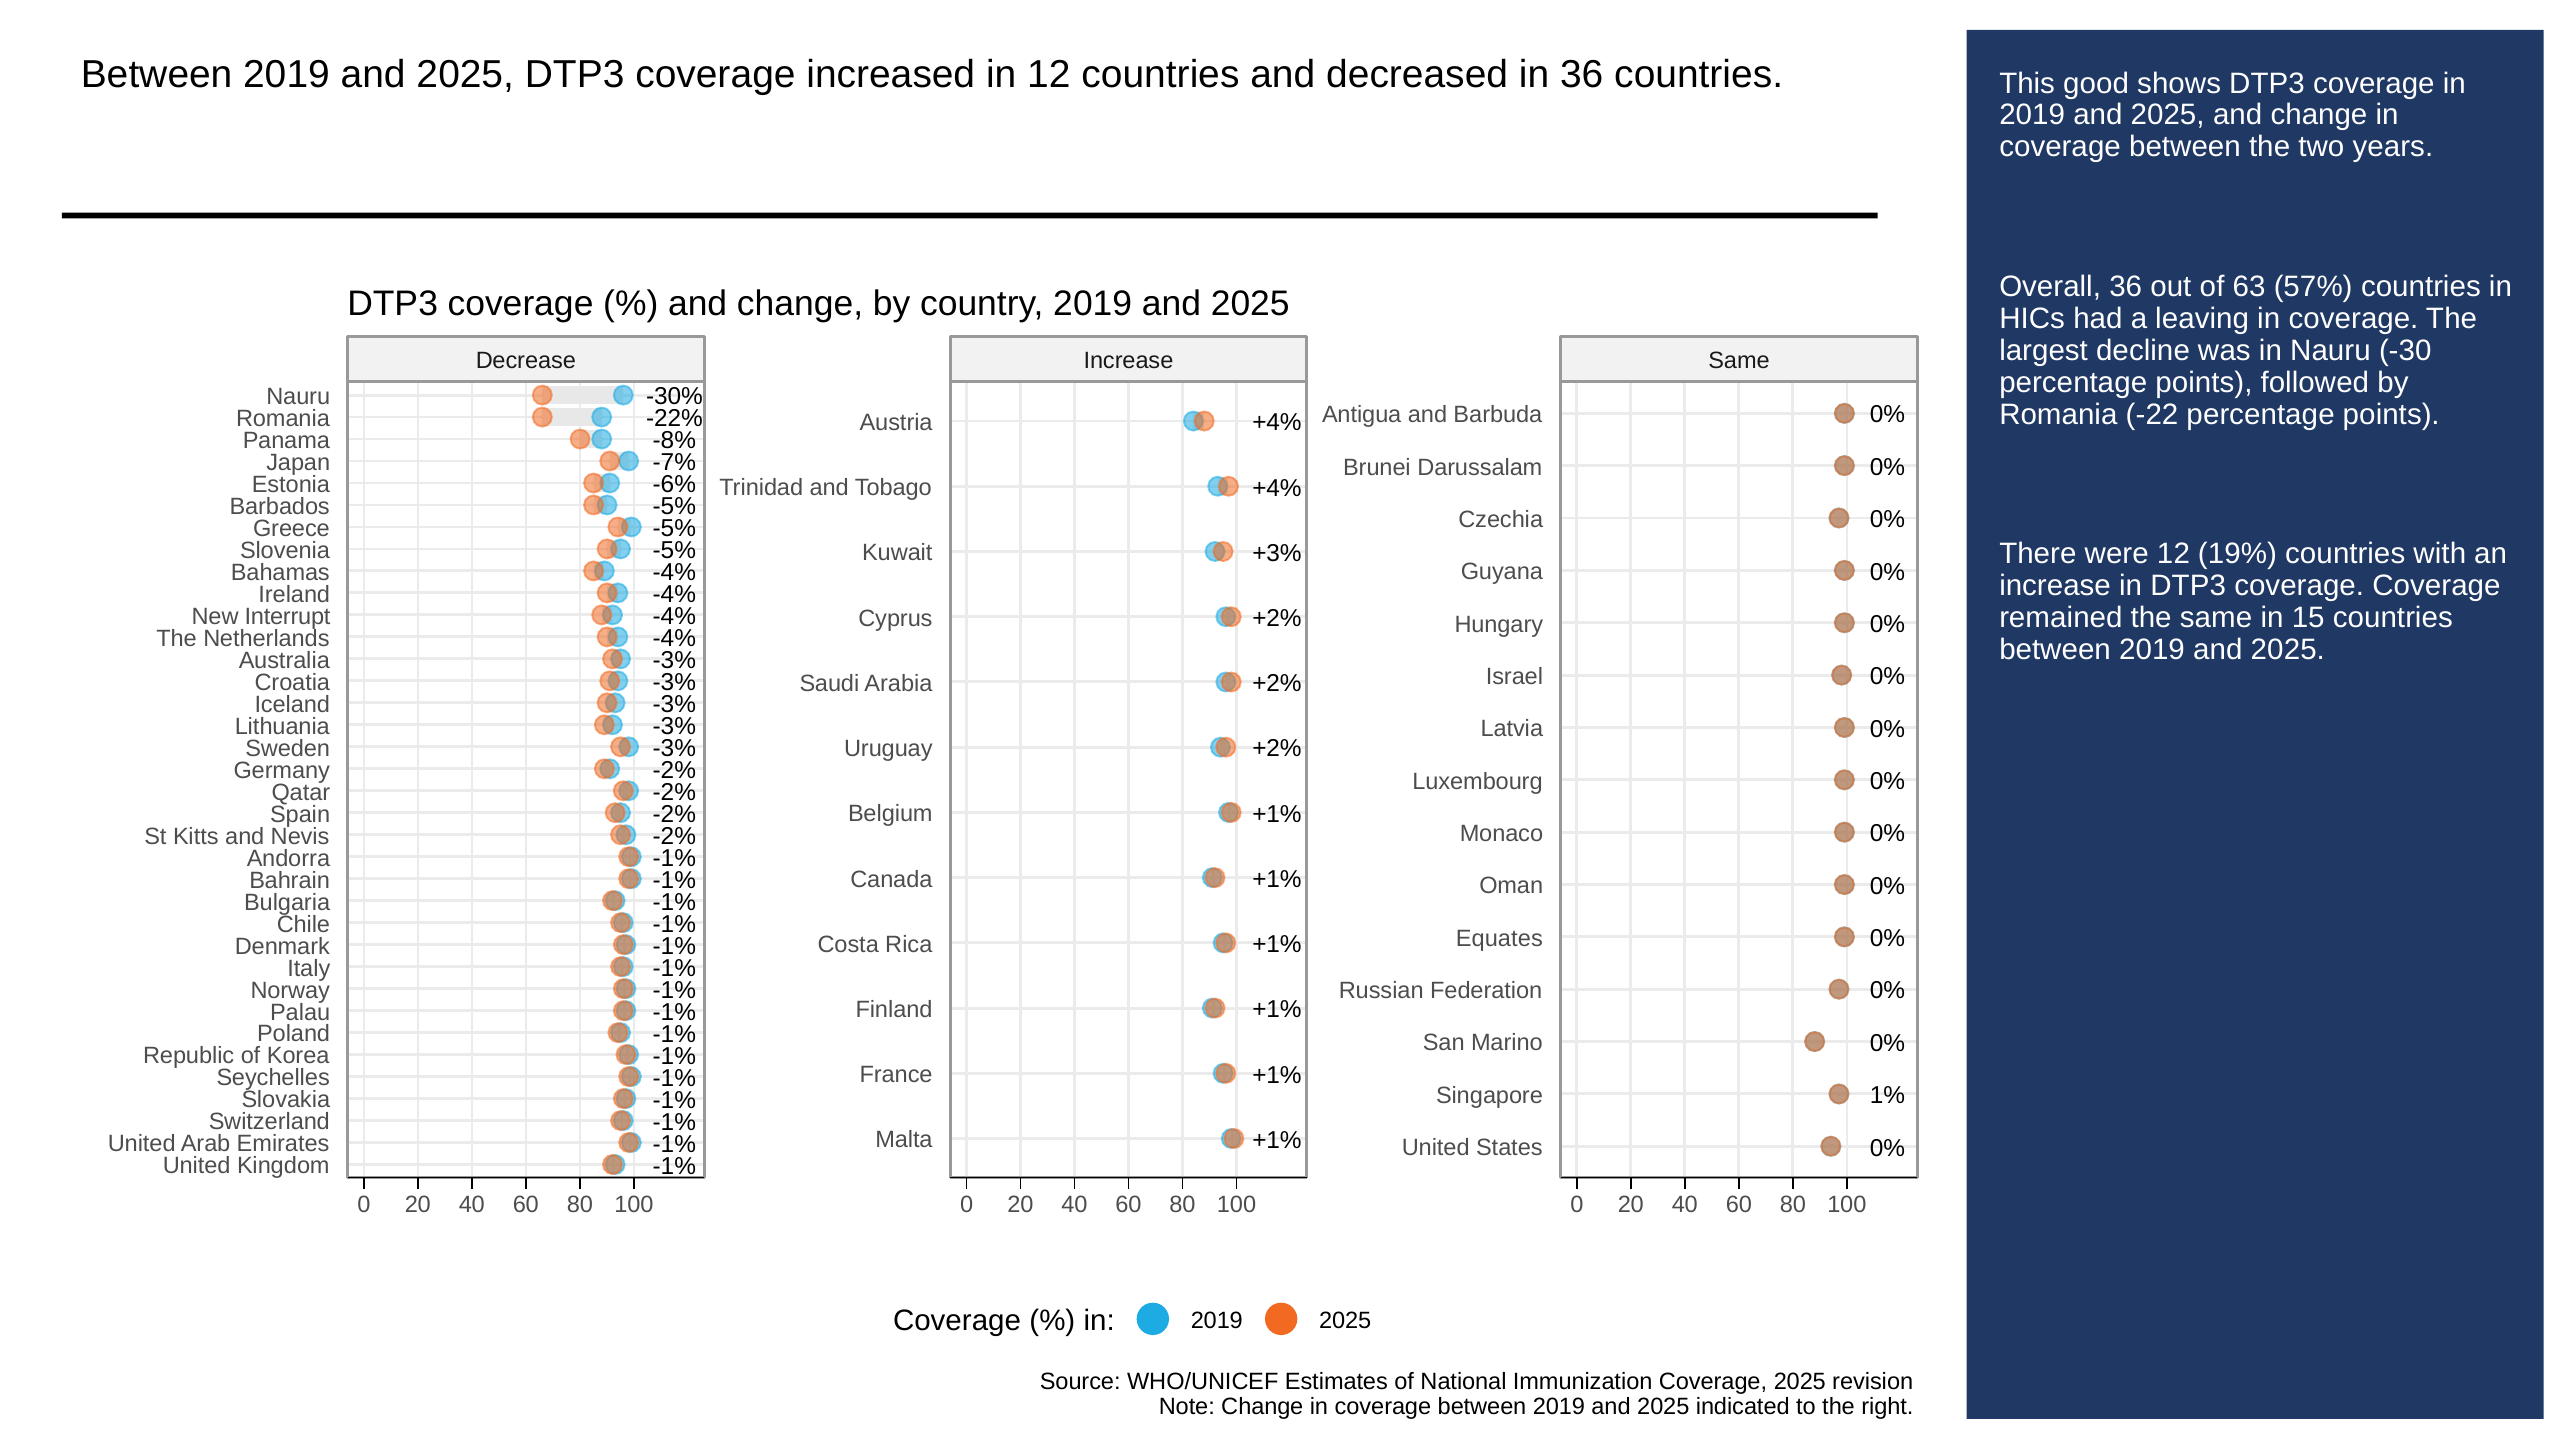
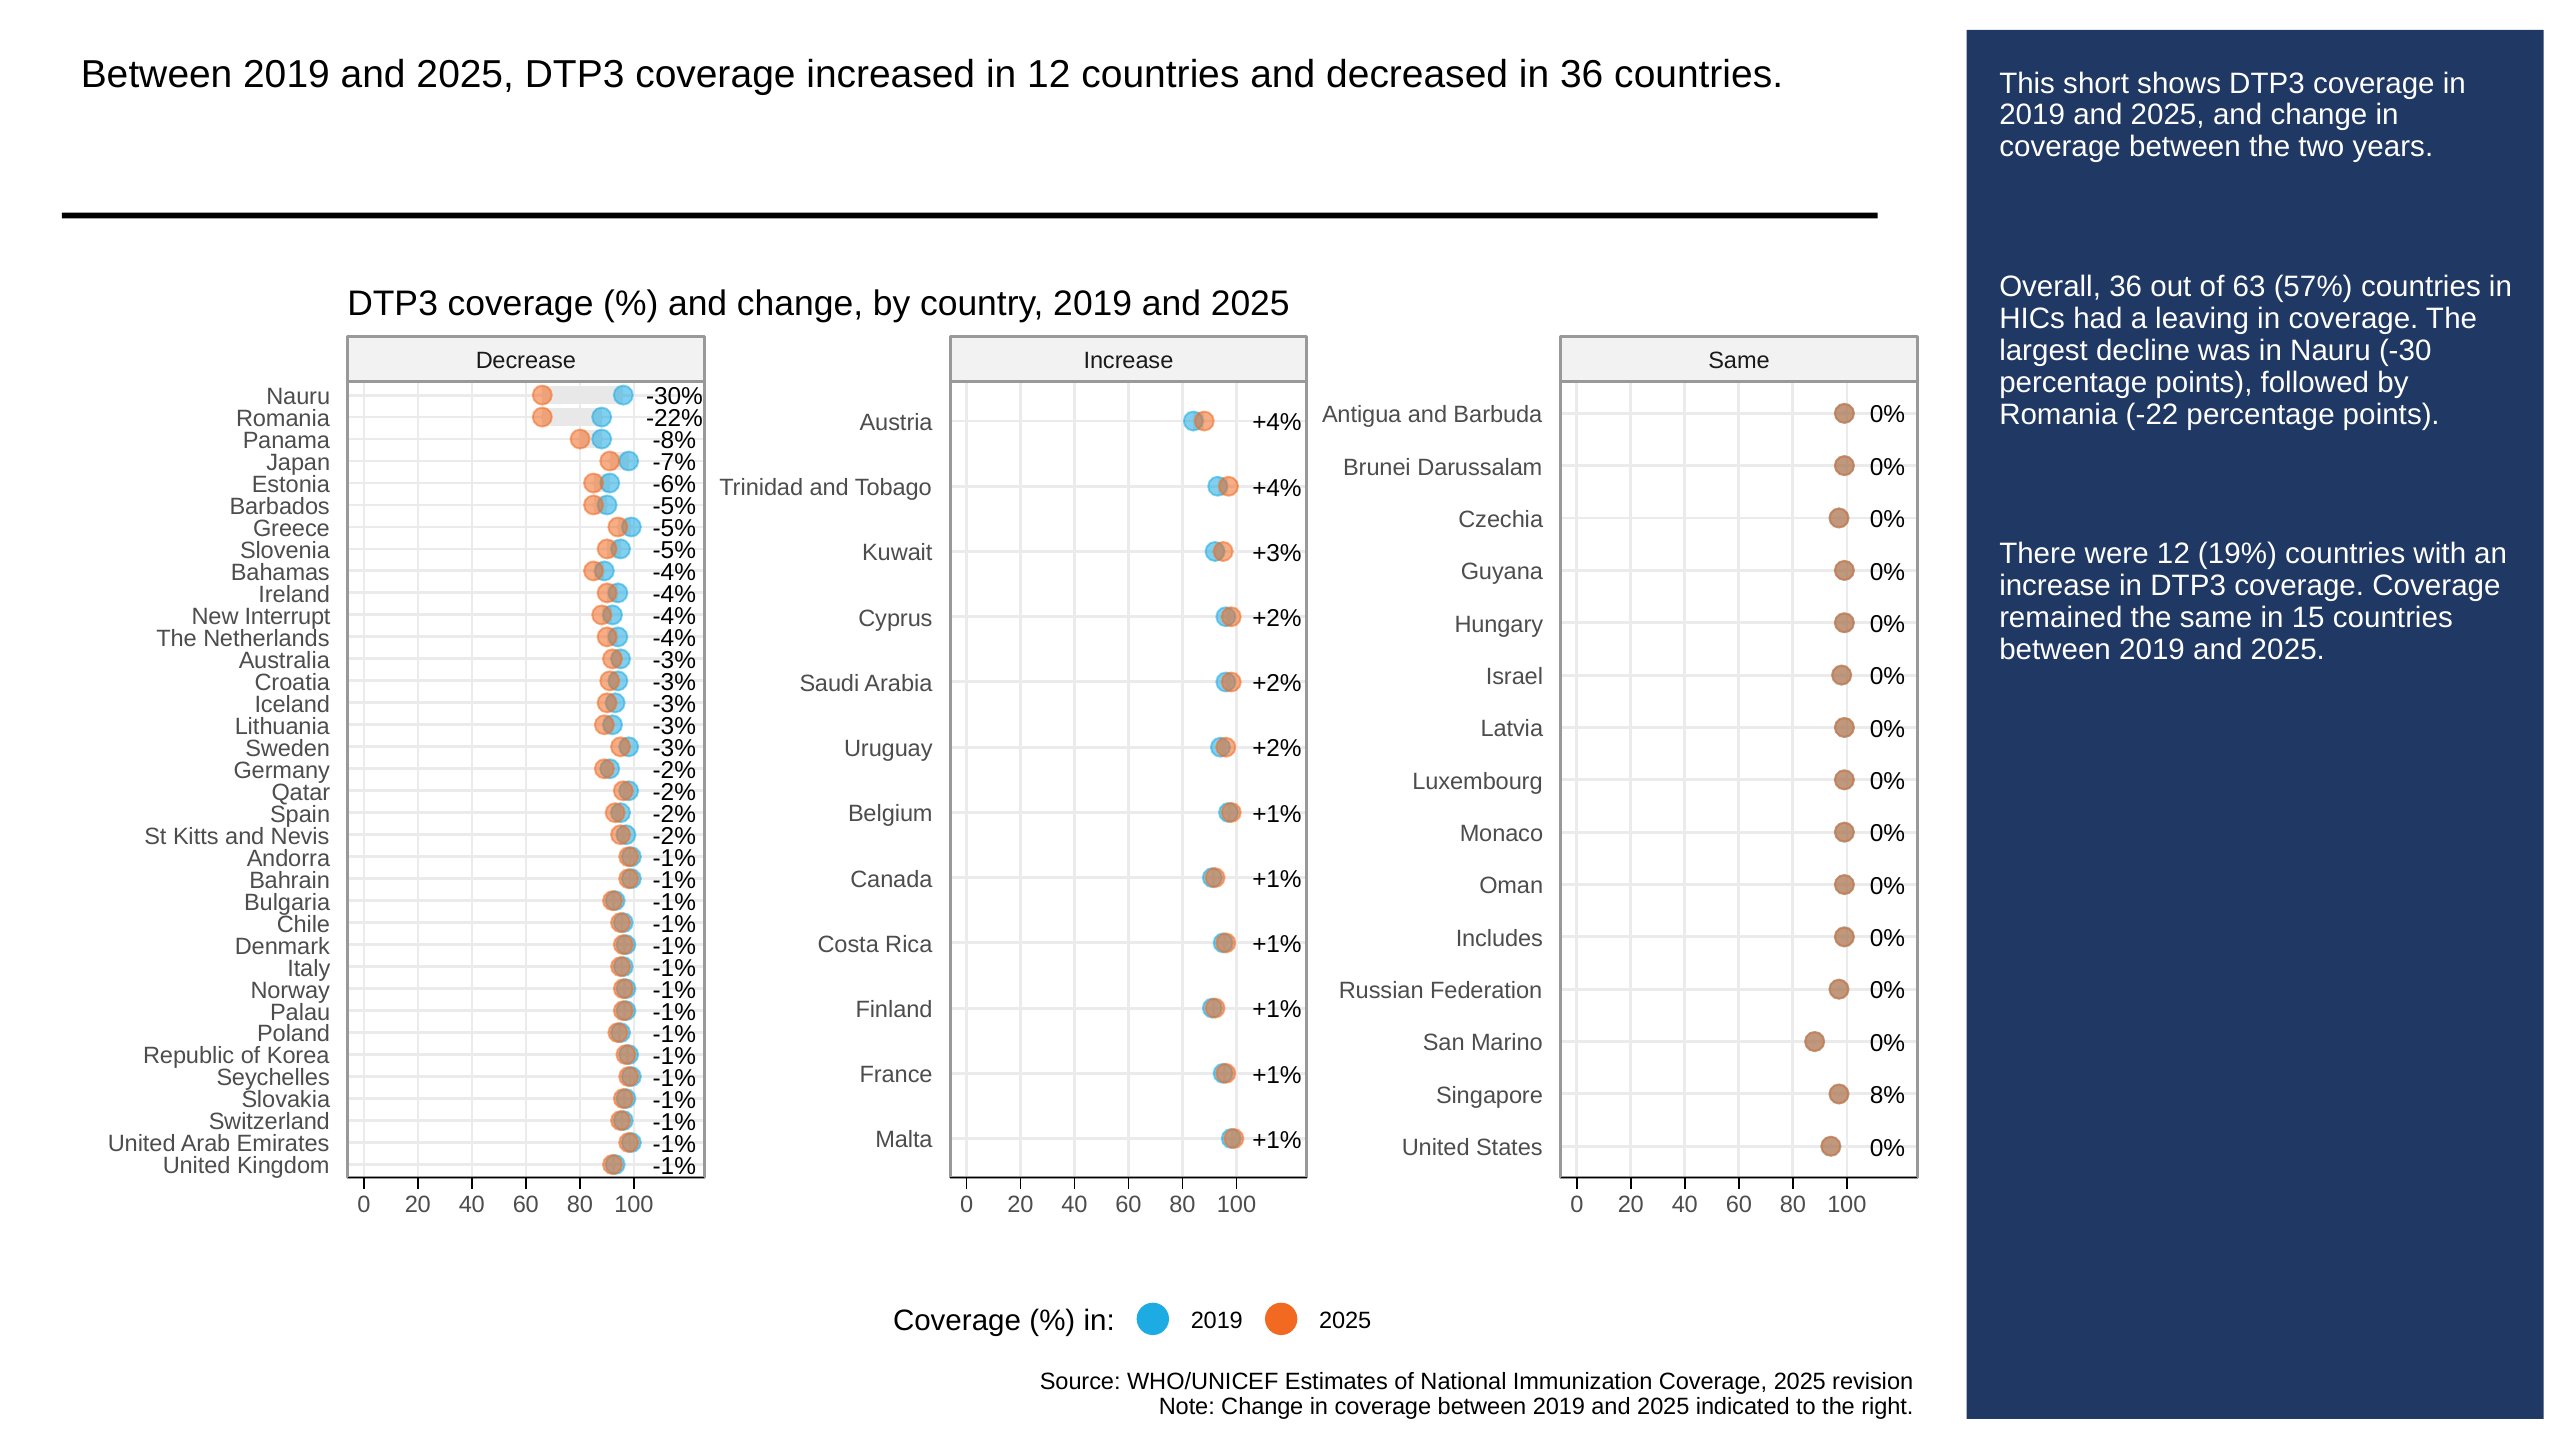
good: good -> short (2096, 83)
Equates: Equates -> Includes (1499, 938)
1%: 1% -> 8% (1888, 1096)
